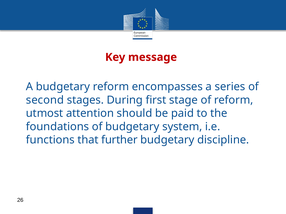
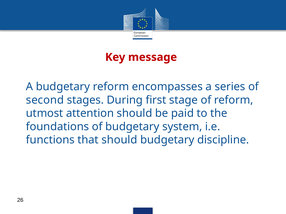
that further: further -> should (119, 140)
